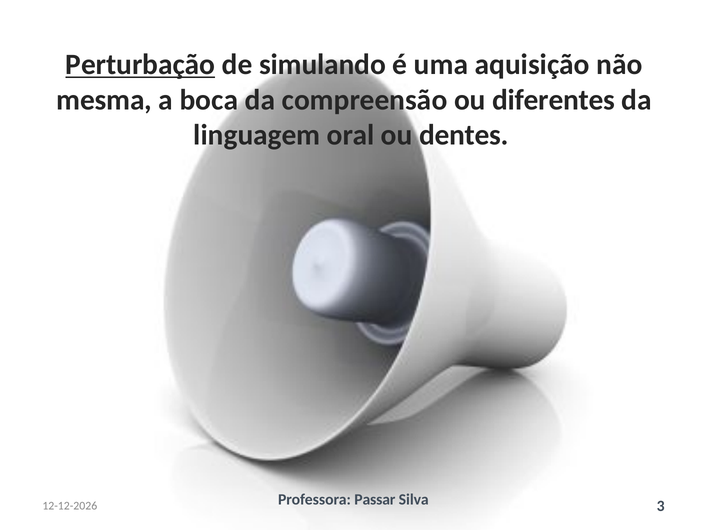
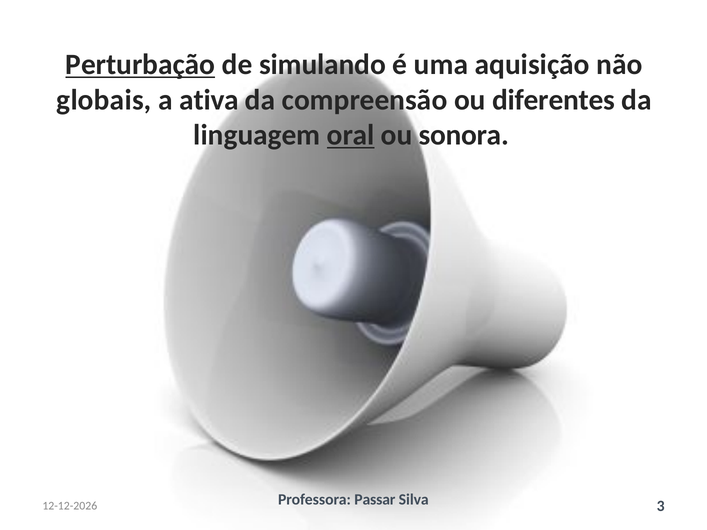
mesma: mesma -> globais (104, 100)
boca: boca -> ativa (209, 100)
oral underline: none -> present (351, 135)
dentes: dentes -> sonora (464, 135)
